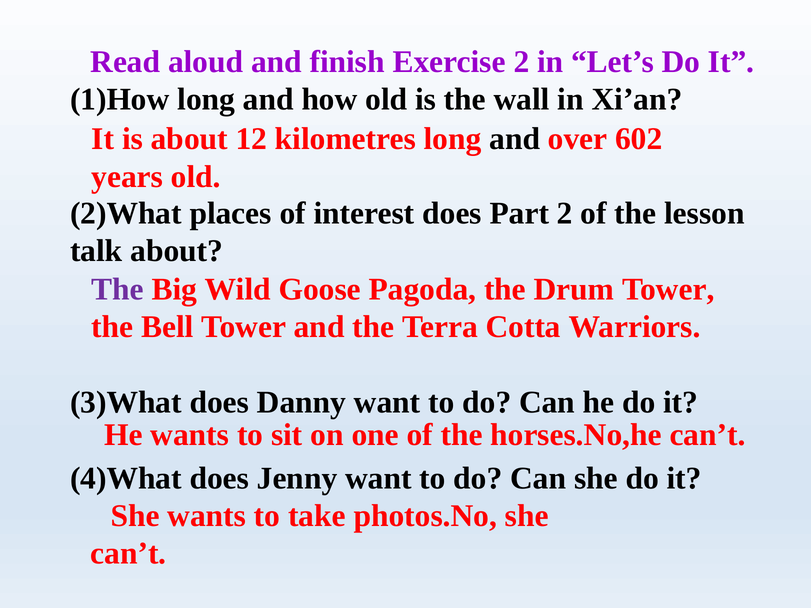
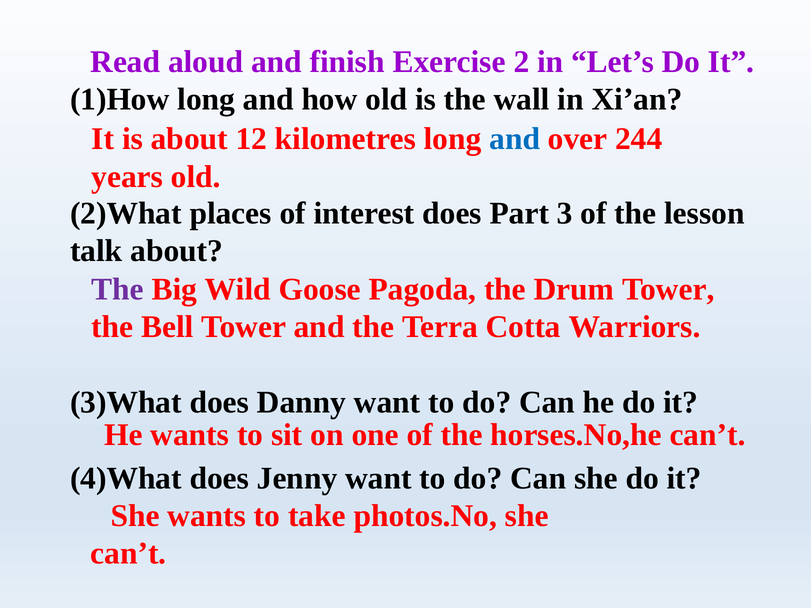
and colour: black -> blue (515, 139)
602: 602 -> 244 (639, 139)
Part 2: 2 -> 3 (565, 213)
